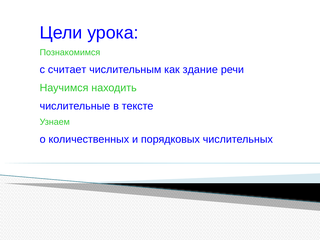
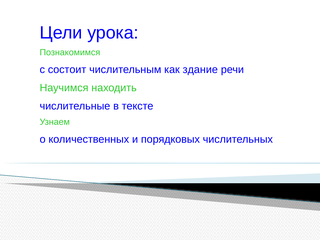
считает: считает -> состоит (67, 70)
